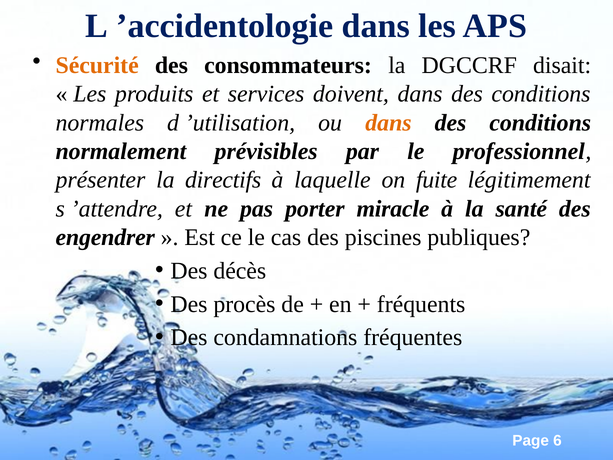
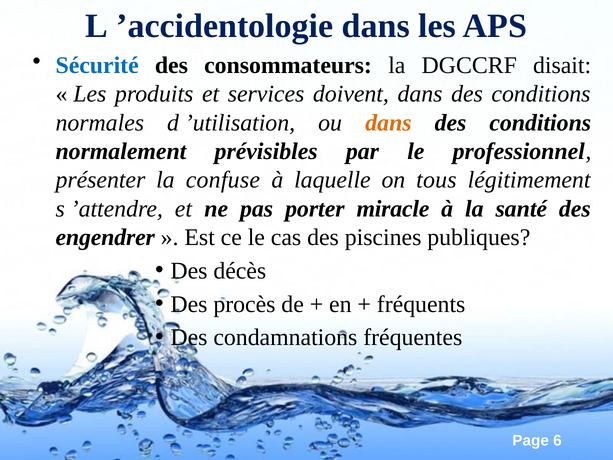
Sécurité colour: orange -> blue (97, 65)
directifs: directifs -> confuse (223, 180)
fuite: fuite -> tous (436, 180)
